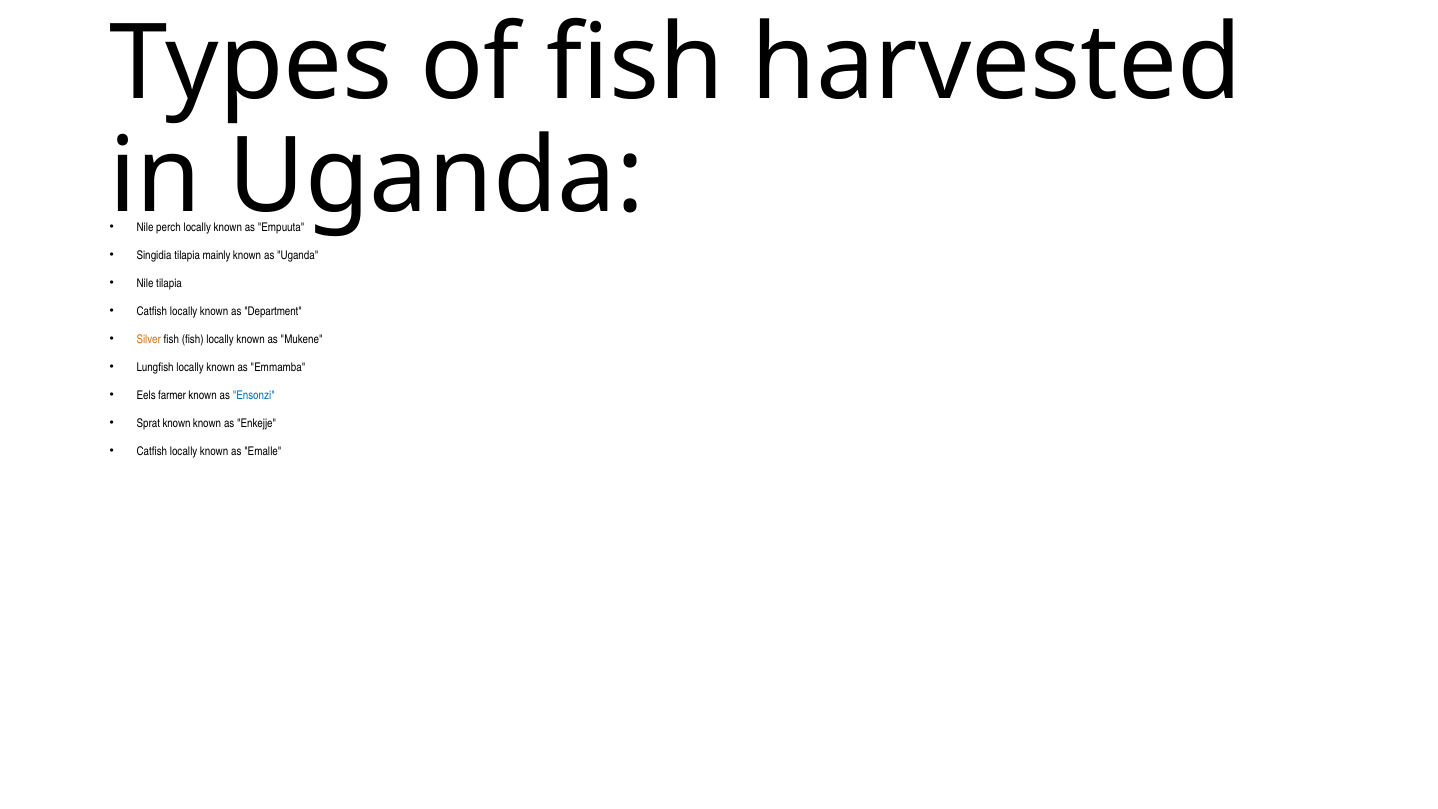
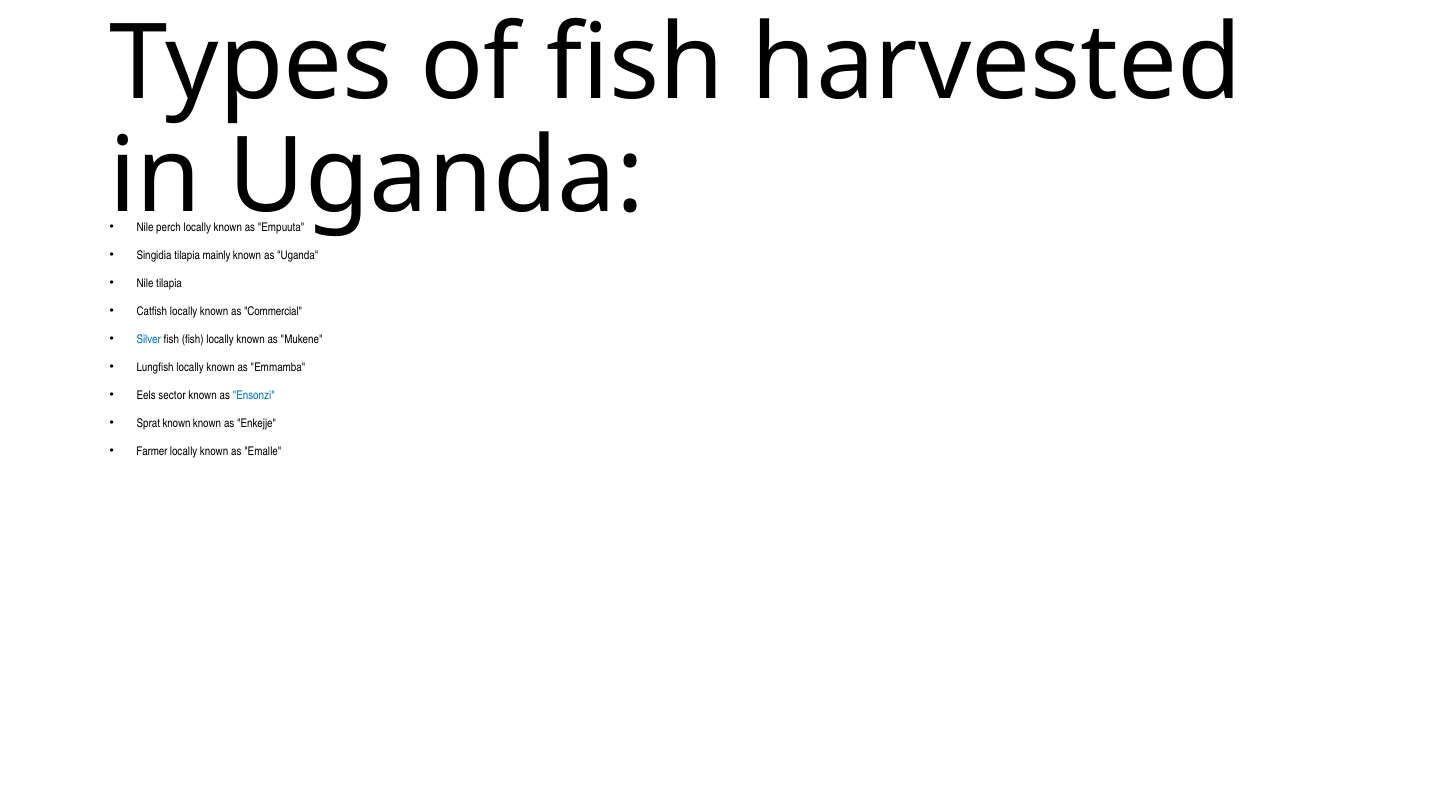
Department: Department -> Commercial (273, 311)
Silver colour: orange -> blue (149, 339)
farmer: farmer -> sector (172, 395)
Catfish: Catfish -> Farmer (152, 451)
